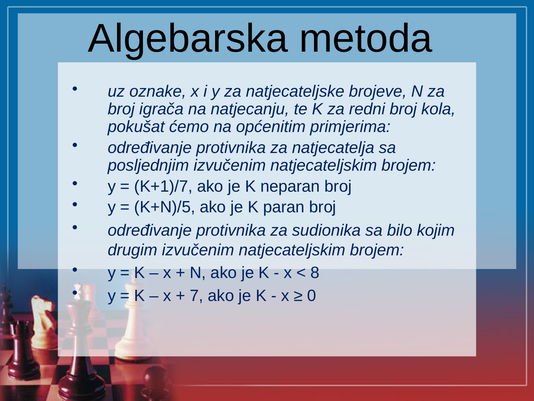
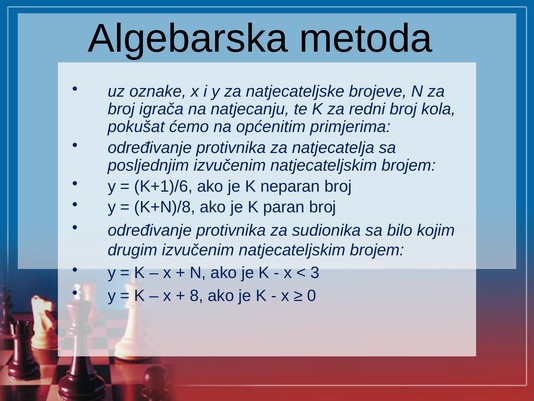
K+1)/7: K+1)/7 -> K+1)/6 (163, 186)
K+N)/5: K+N)/5 -> K+N)/8 (165, 207)
8: 8 -> 3 (315, 272)
7: 7 -> 8 (197, 295)
